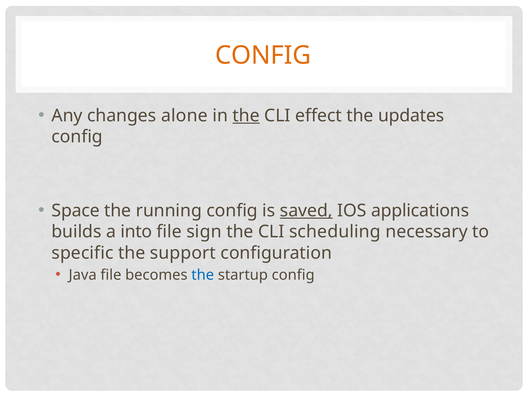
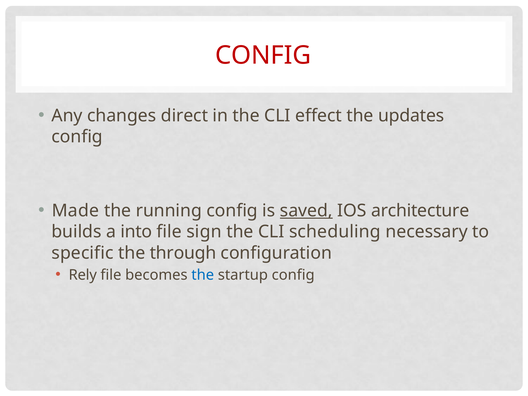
CONFIG colour: orange -> red (263, 55)
alone: alone -> direct (184, 116)
the underline: present -> none (246, 116)
Space: Space -> Made (75, 211)
applications: applications -> architecture (420, 211)
support: support -> through (183, 253)
Java: Java -> Rely (83, 275)
